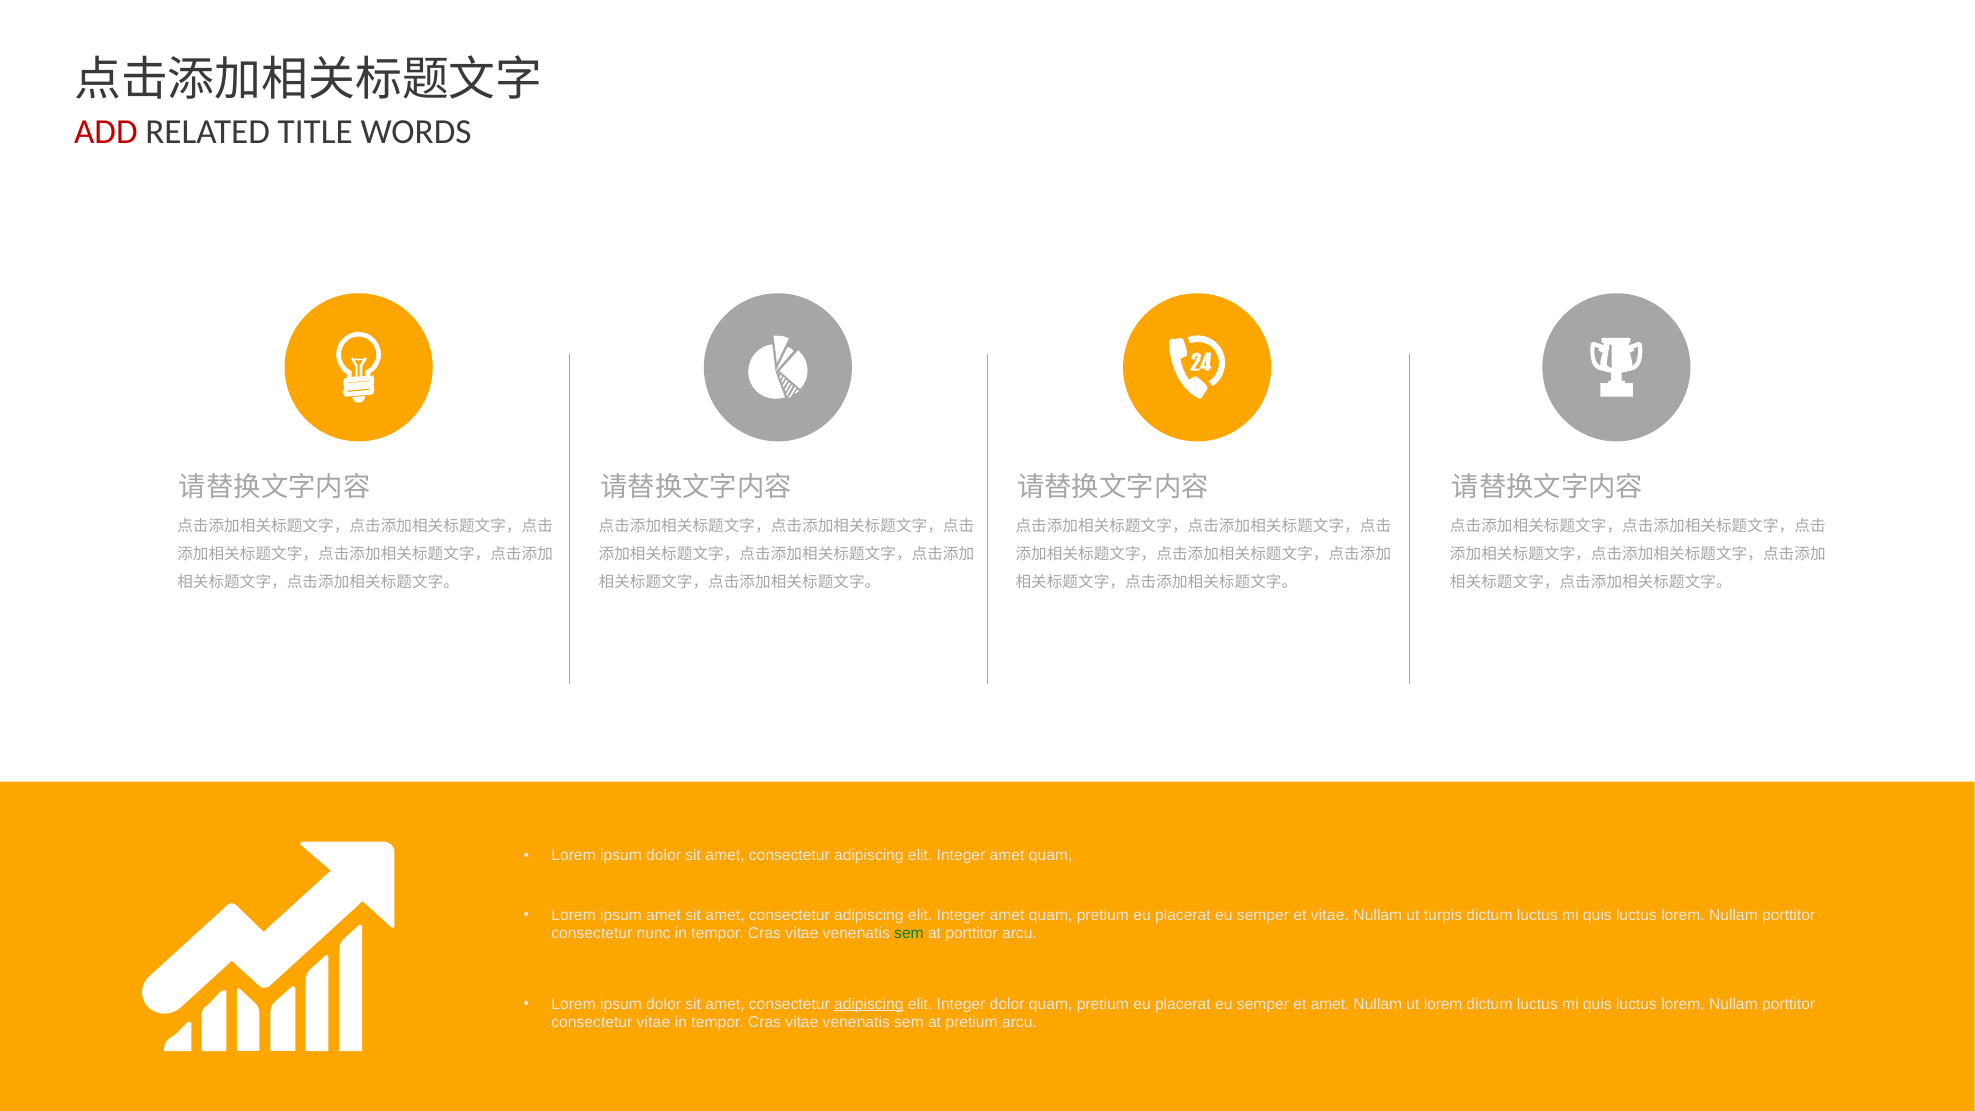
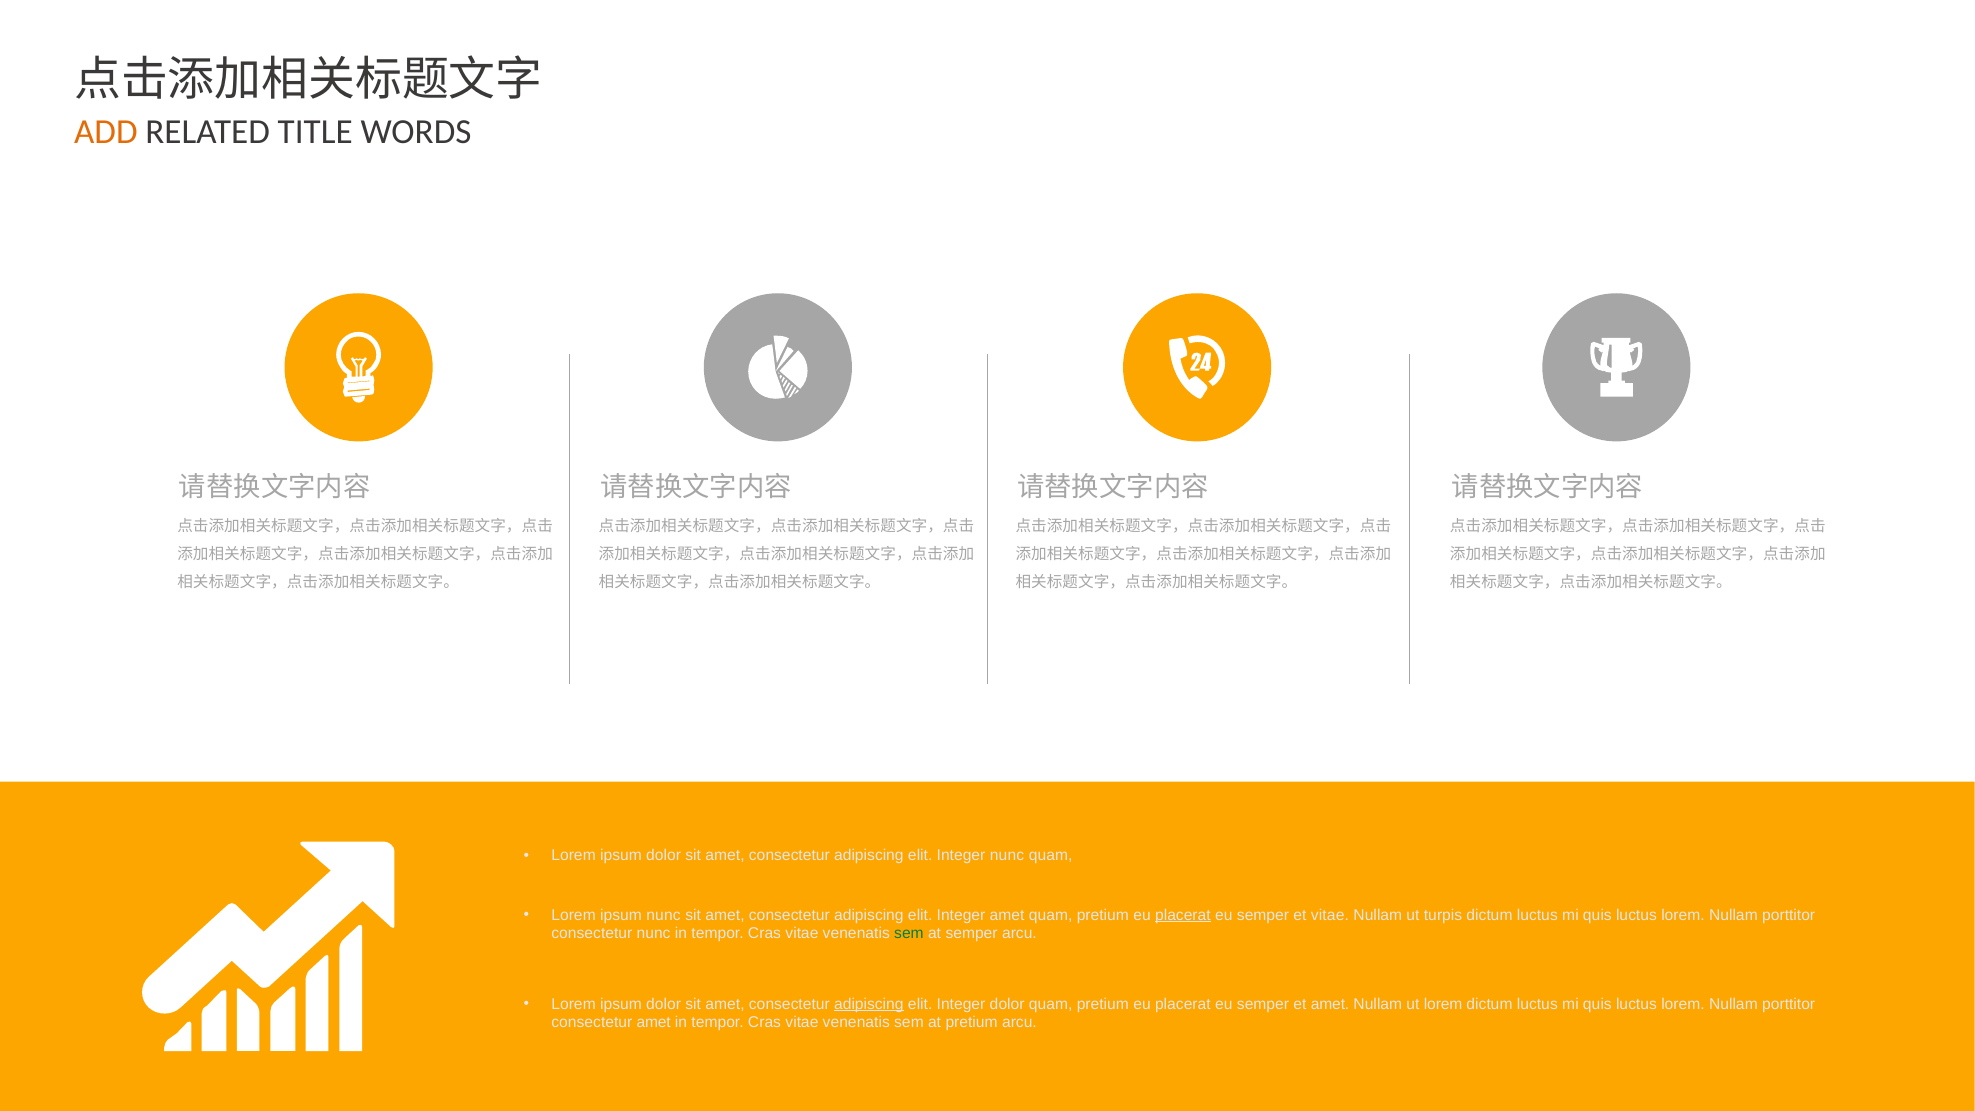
ADD colour: red -> orange (106, 131)
amet: amet -> nunc (1007, 856)
ipsum amet: amet -> nunc (664, 915)
placerat underline: none -> present (1183, 915)
at porttitor: porttitor -> semper (972, 934)
consectetur vitae: vitae -> amet (654, 1023)
